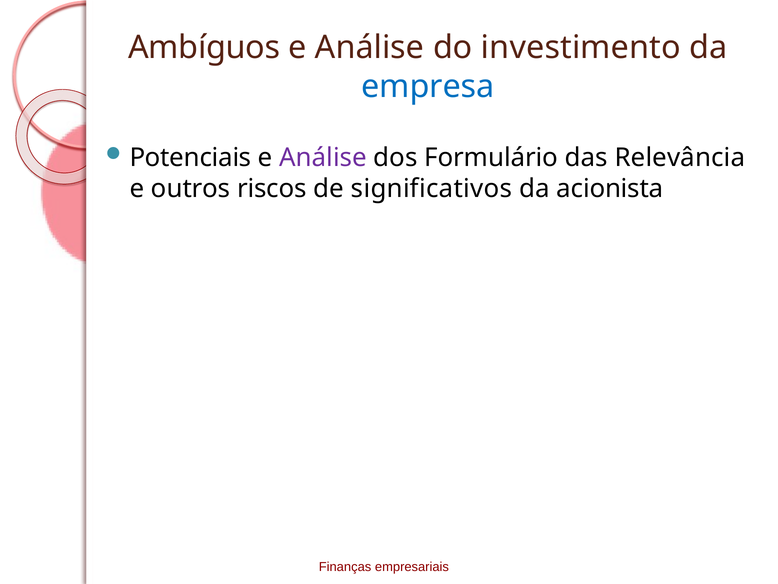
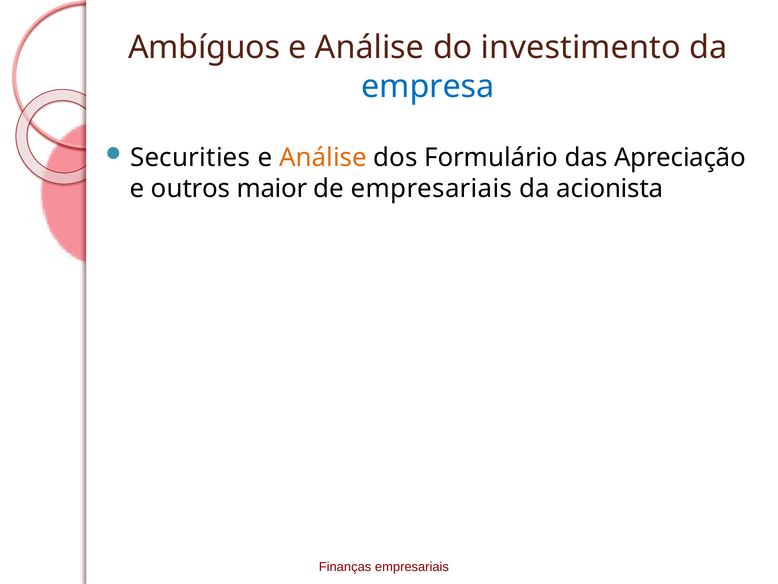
Potenciais: Potenciais -> Securities (190, 157)
Análise colour: purple -> orange (323, 157)
Relevância: Relevância -> Apreciação (680, 157)
riscos: riscos -> maior (272, 189)
de significativos: significativos -> empresariais (431, 189)
